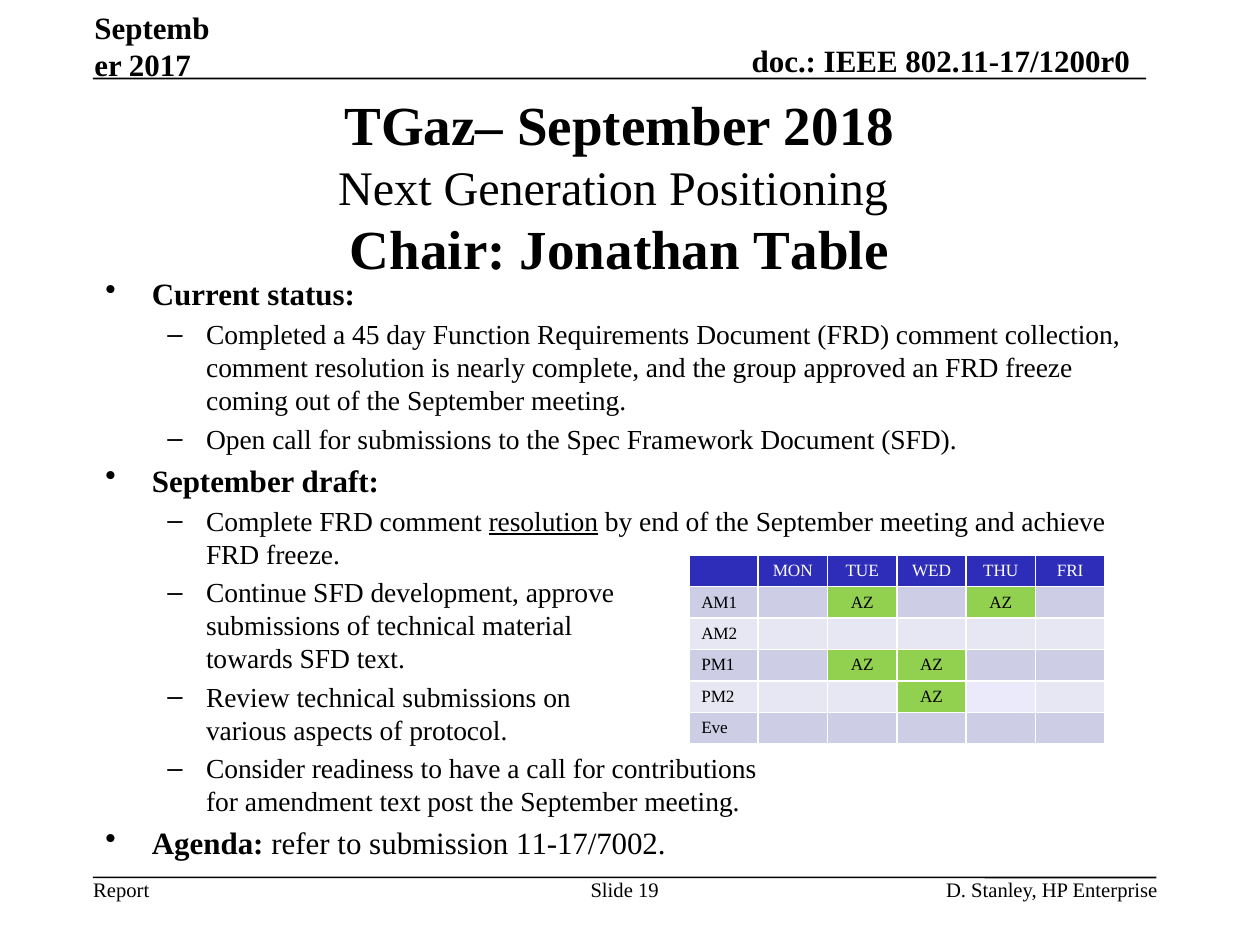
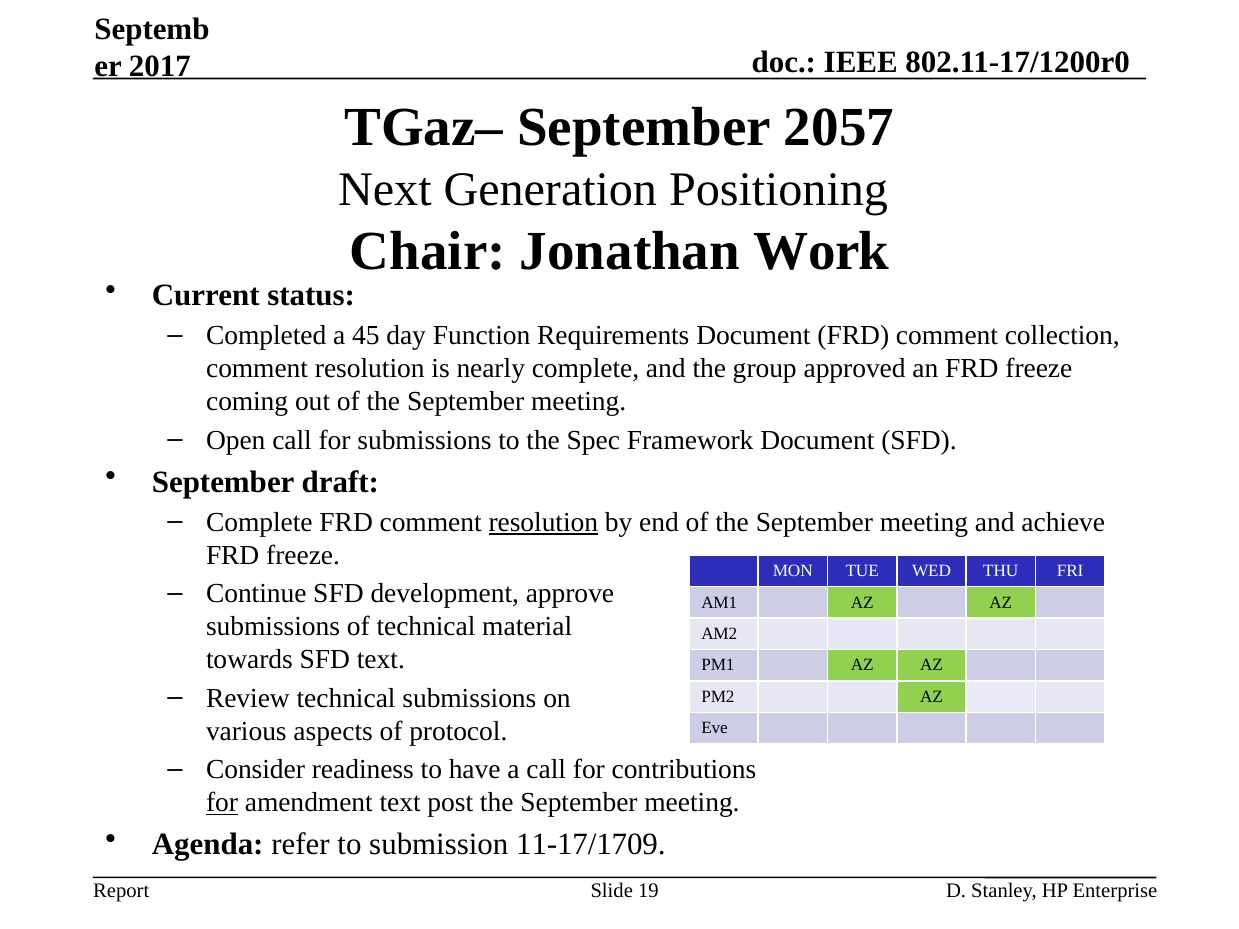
2018: 2018 -> 2057 (839, 128)
Table: Table -> Work (822, 252)
for underline: none -> present (222, 803)
11-17/7002: 11-17/7002 -> 11-17/1709 (591, 845)
